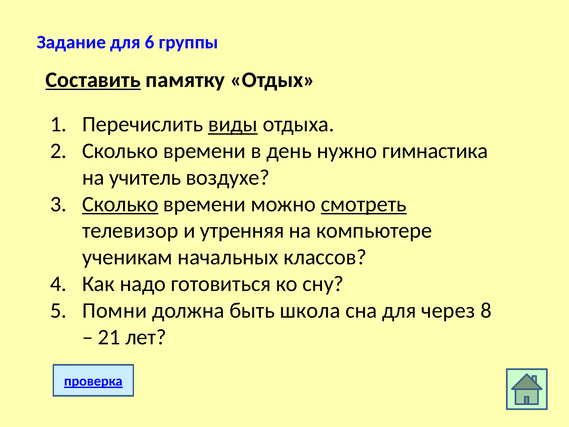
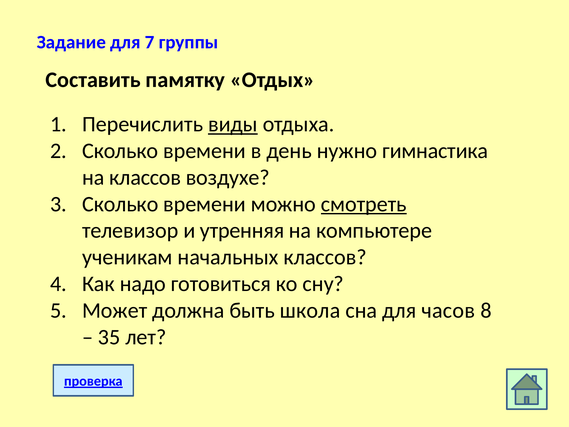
6: 6 -> 7 (150, 42)
Составить underline: present -> none (93, 80)
на учитель: учитель -> классов (145, 177)
Сколько underline: present -> none (120, 204)
Помни: Помни -> Может (115, 310)
через: через -> часов (448, 310)
21: 21 -> 35 (109, 337)
